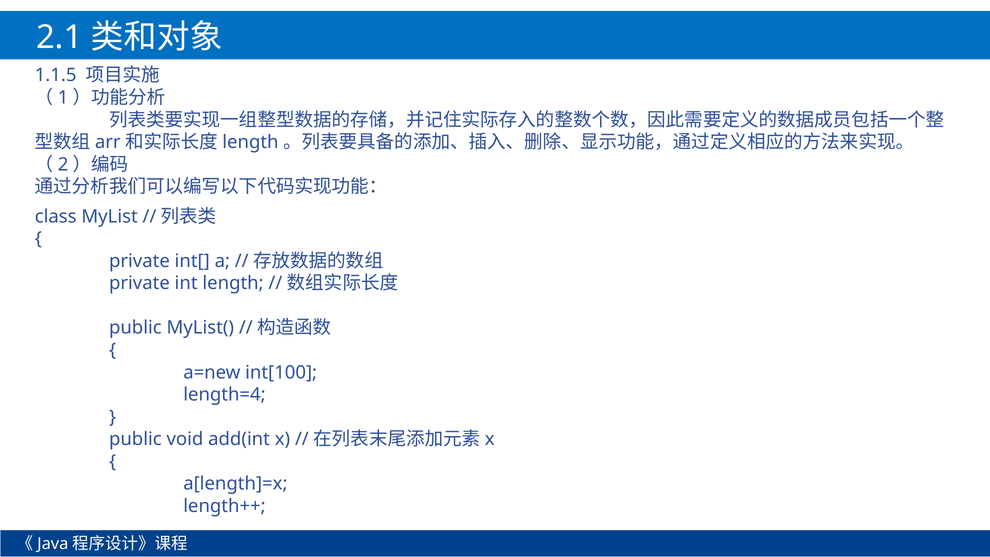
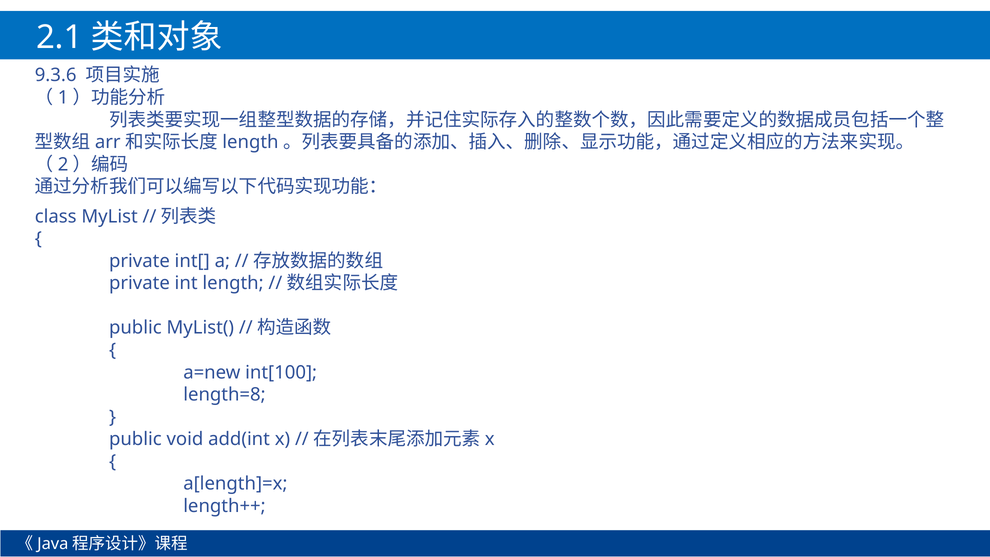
1.1.5: 1.1.5 -> 9.3.6 (56, 75)
length=4: length=4 -> length=8 (224, 395)
